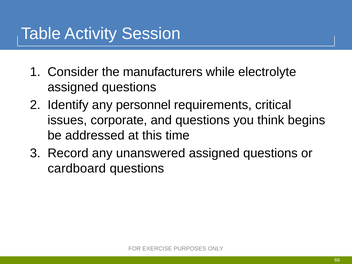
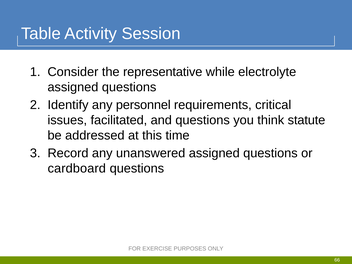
manufacturers: manufacturers -> representative (163, 72)
corporate: corporate -> facilitated (119, 120)
begins: begins -> statute (307, 120)
